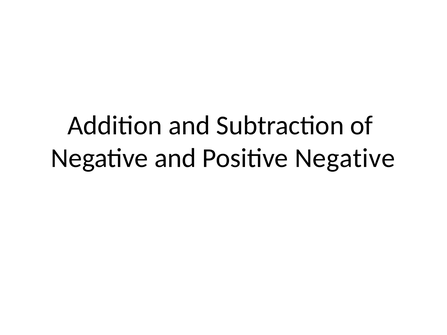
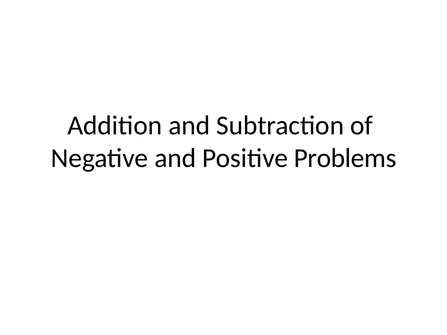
Positive Negative: Negative -> Problems (345, 158)
